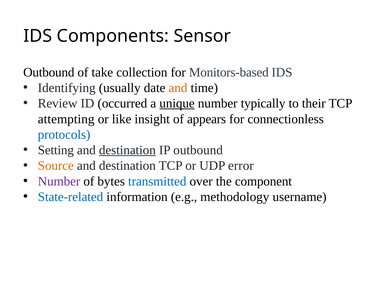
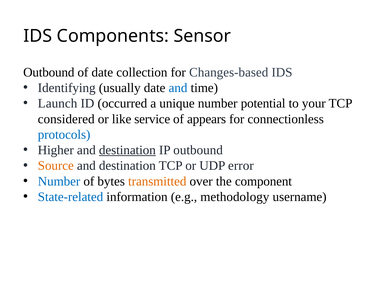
of take: take -> date (102, 72)
Monitors-based: Monitors-based -> Changes-based (229, 72)
and colour: orange -> blue (178, 88)
Review: Review -> Launch (58, 103)
unique underline: present -> none (177, 103)
typically: typically -> potential (263, 103)
their: their -> your (314, 103)
attempting: attempting -> considered (66, 119)
insight: insight -> service (152, 119)
Setting: Setting -> Higher (56, 150)
Number colour: purple -> blue (59, 181)
transmitted colour: blue -> orange (157, 181)
